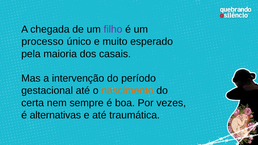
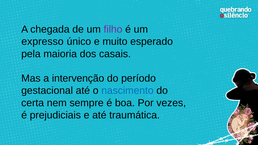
processo: processo -> expresso (42, 42)
nascimento colour: orange -> blue (127, 91)
alternativas: alternativas -> prejudiciais (55, 115)
